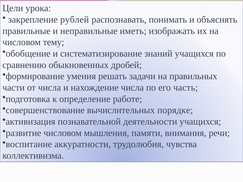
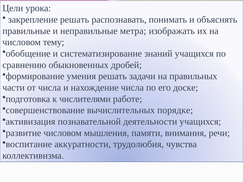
закрепление рублей: рублей -> решать (75, 20)
иметь: иметь -> метра (133, 31)
часть: часть -> доске (186, 88)
определение: определение -> числителями (85, 99)
